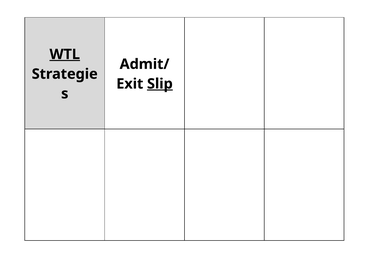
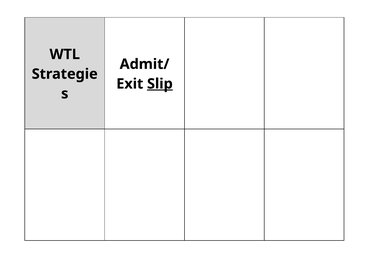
WTL underline: present -> none (65, 54)
